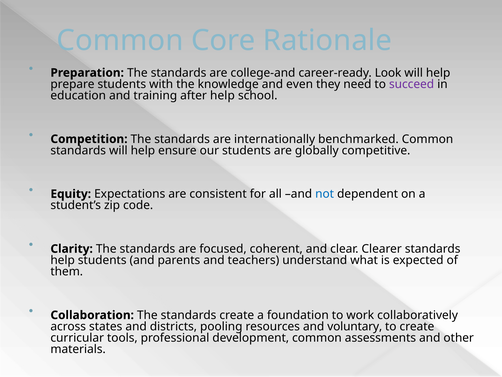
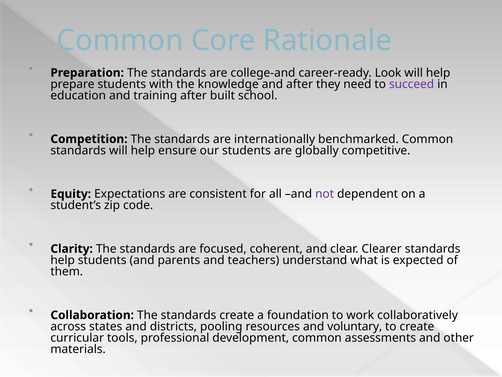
and even: even -> after (300, 84)
after help: help -> built (222, 95)
not colour: blue -> purple (325, 194)
